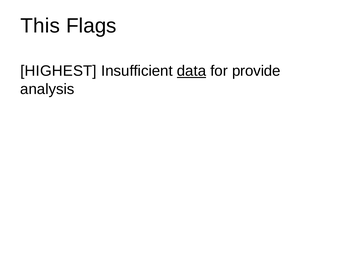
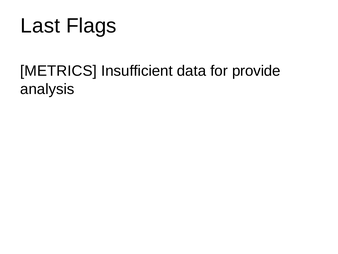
This: This -> Last (40, 26)
HIGHEST: HIGHEST -> METRICS (59, 71)
data underline: present -> none (192, 71)
